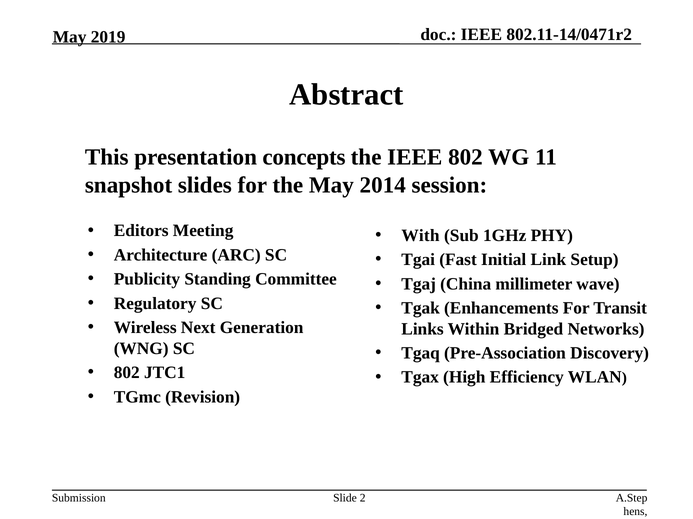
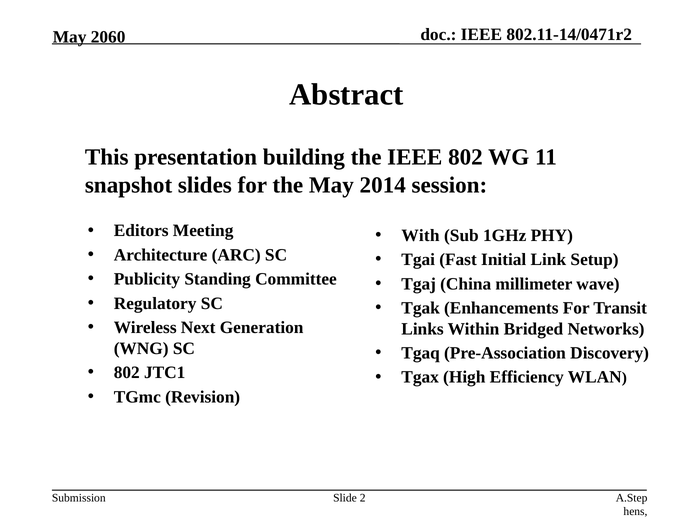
2019: 2019 -> 2060 (108, 37)
concepts: concepts -> building (304, 158)
